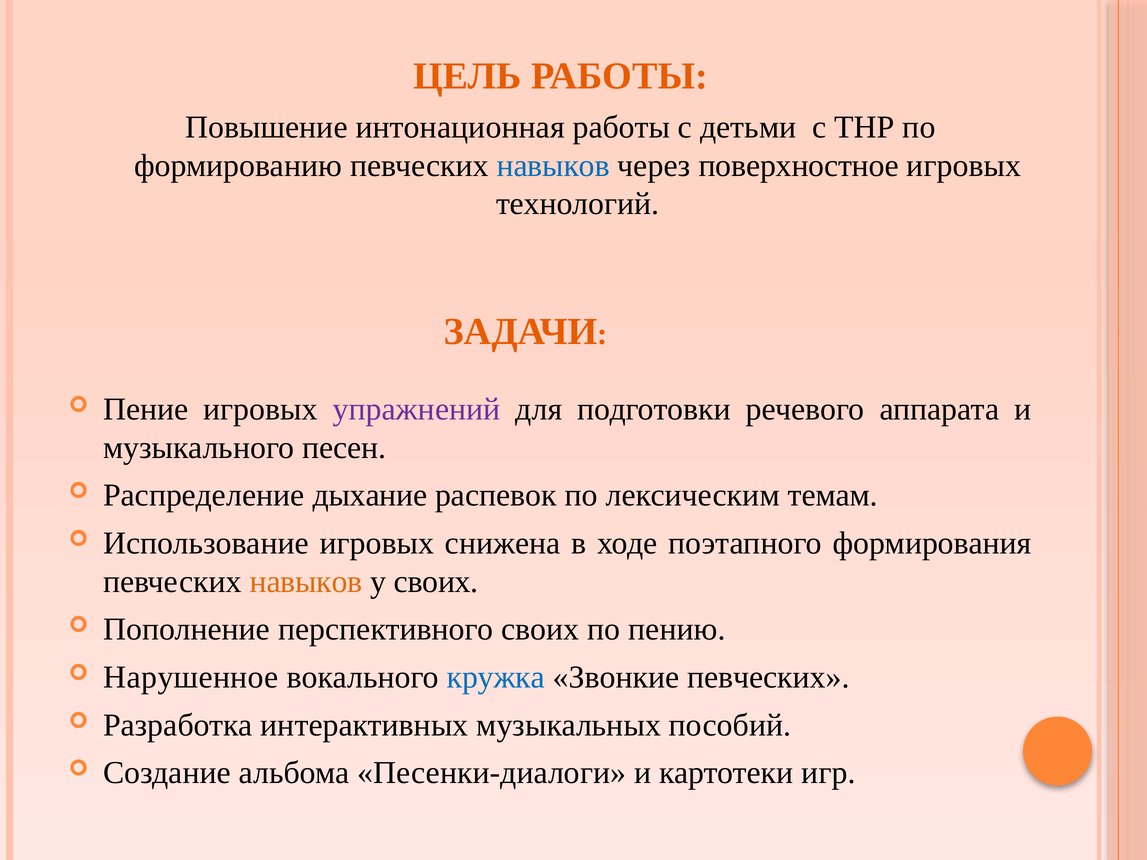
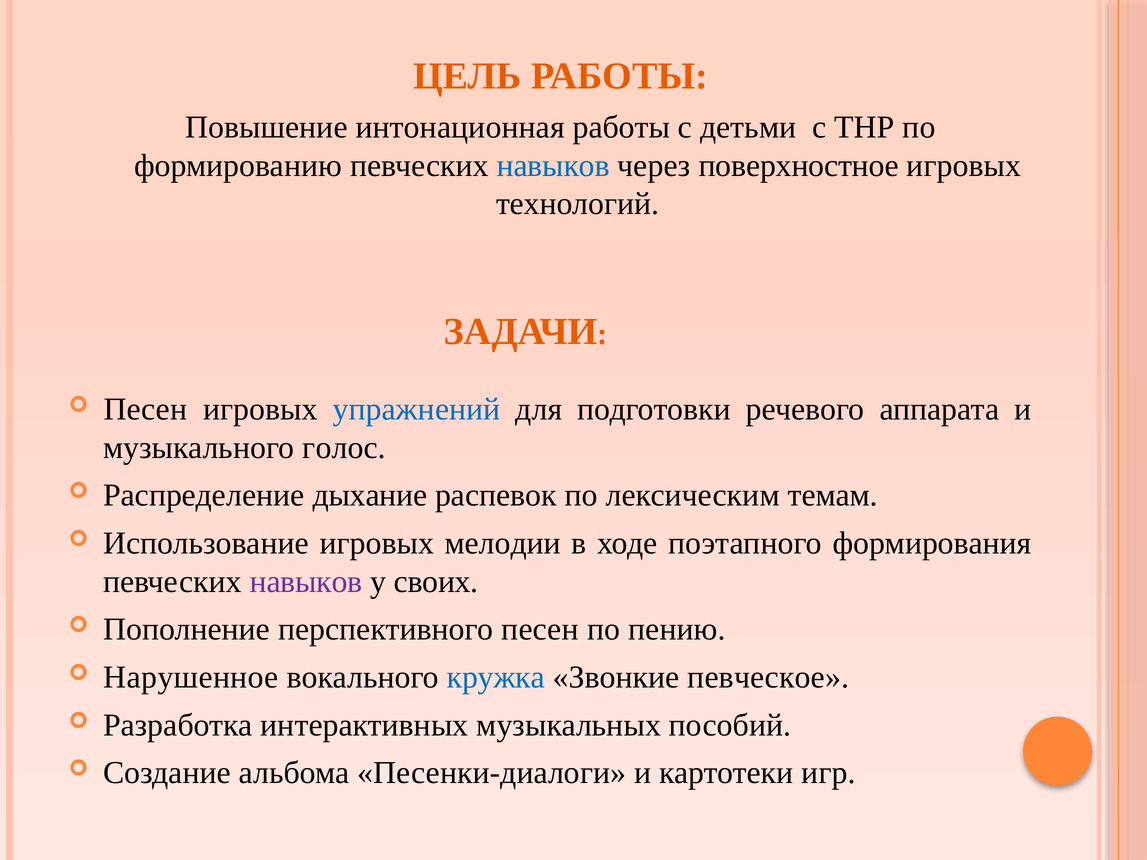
Пение: Пение -> Песен (145, 409)
упражнений colour: purple -> blue (417, 409)
песен: песен -> голос (344, 448)
снижена: снижена -> мелодии (503, 543)
навыков colour: orange -> purple (306, 582)
перспективного своих: своих -> песен (540, 630)
Звонкие певческих: певческих -> певческое (768, 677)
